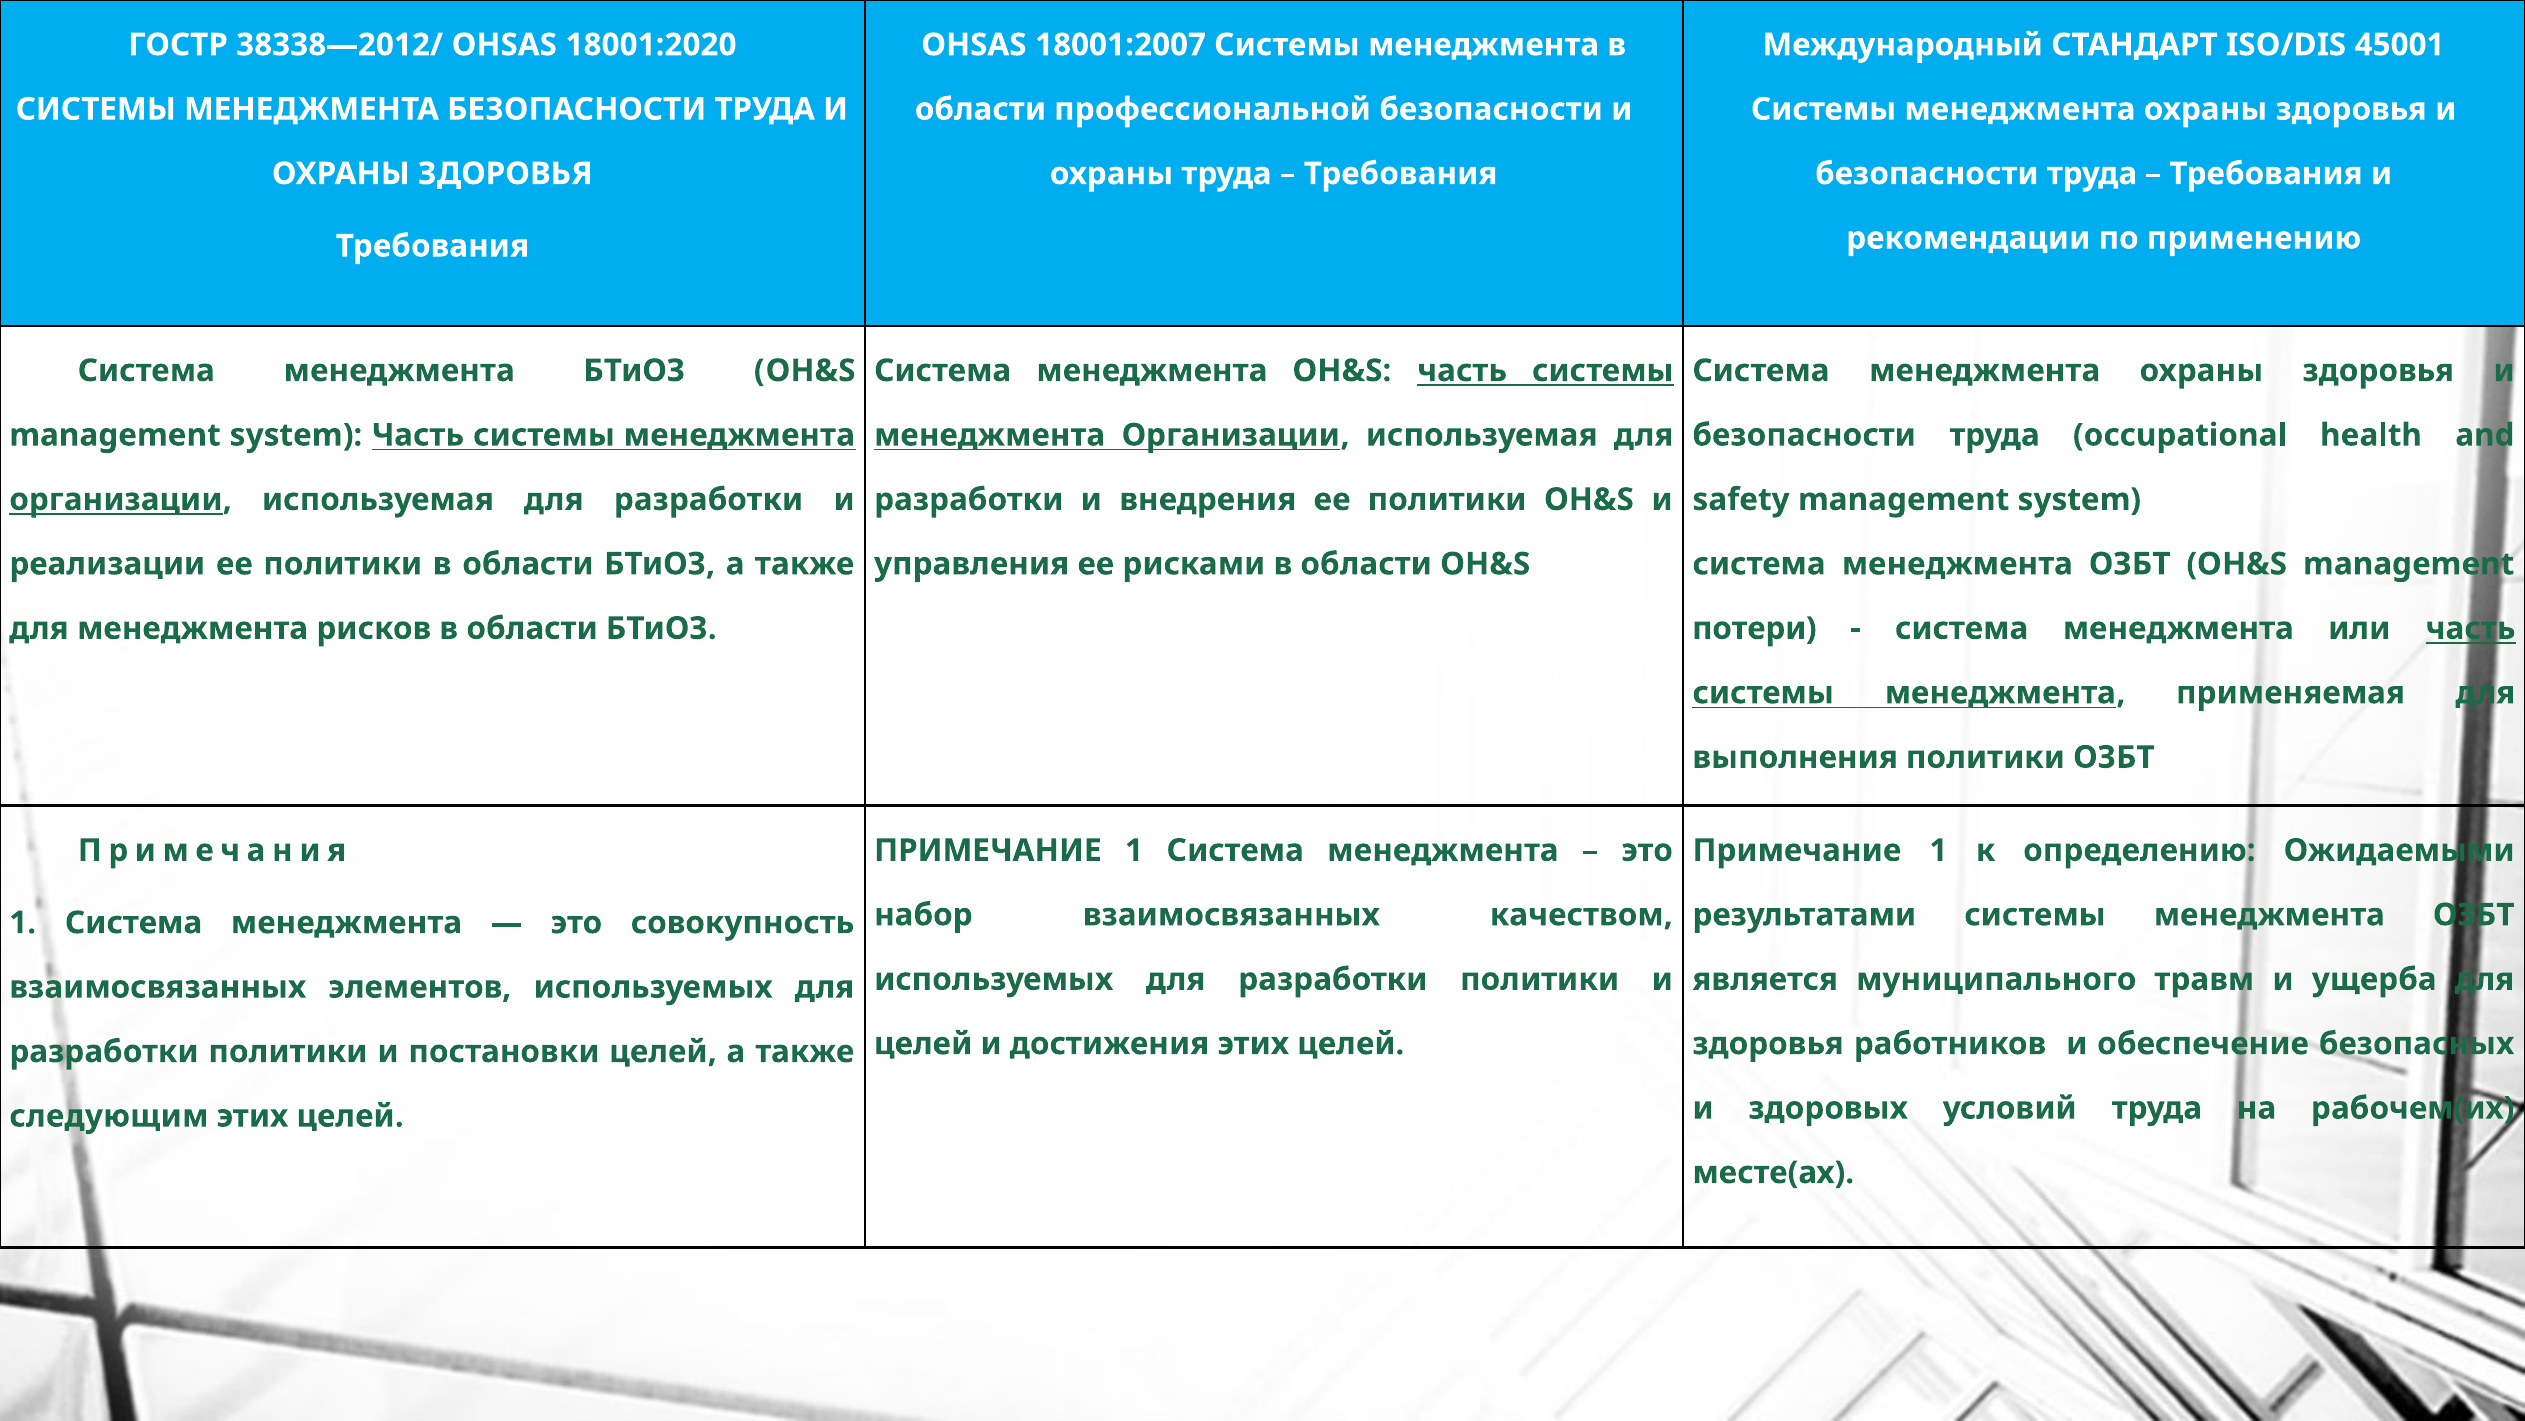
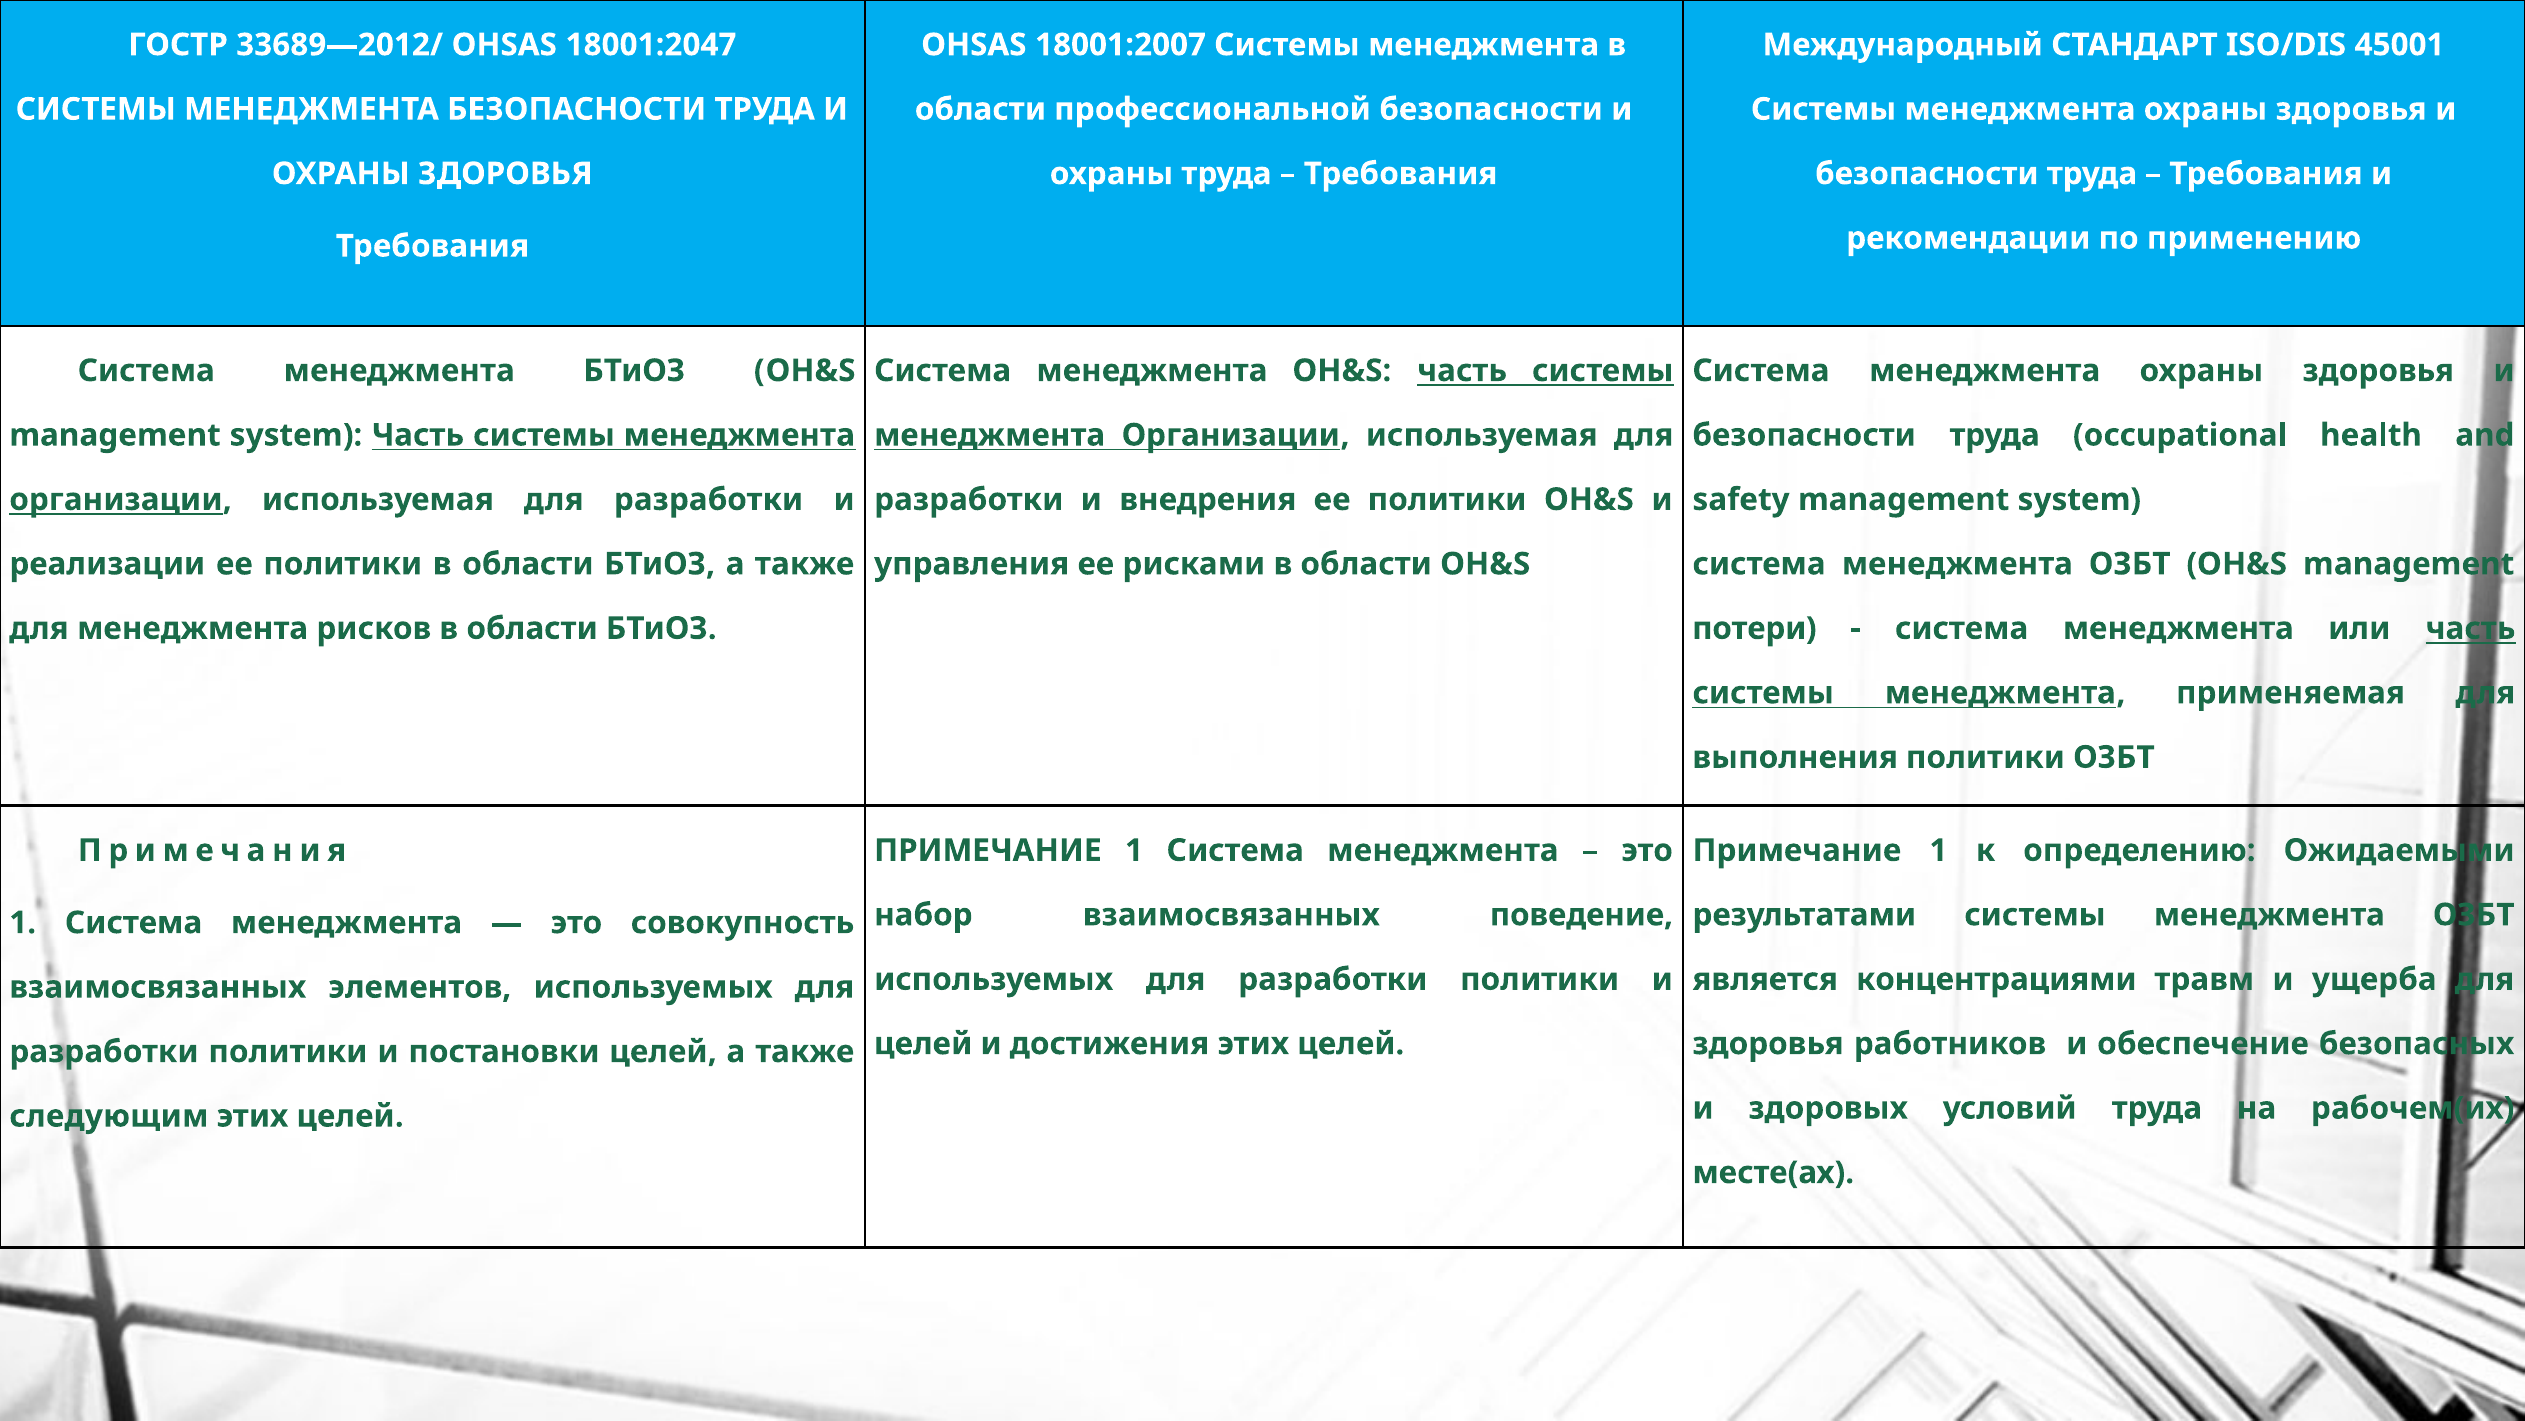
38338—2012/: 38338—2012/ -> 33689—2012/ (340, 45)
18001:2020: 18001:2020 -> 18001:2047 (651, 45)
качеством: качеством -> поведение (1581, 915)
муниципального: муниципального -> концентрациями (1996, 979)
